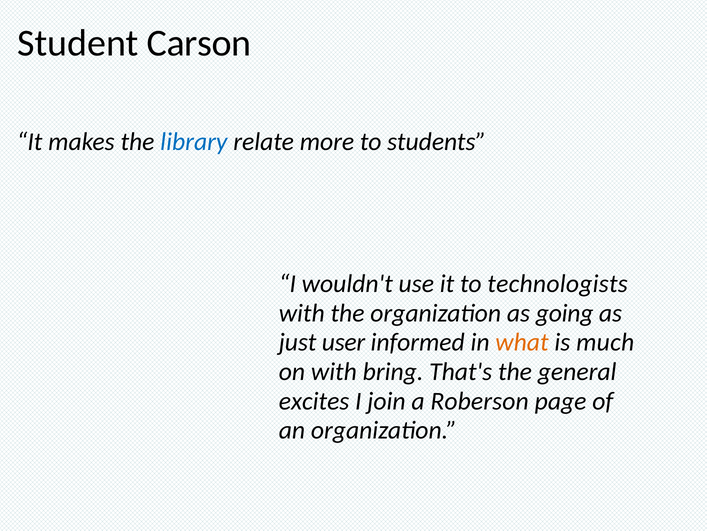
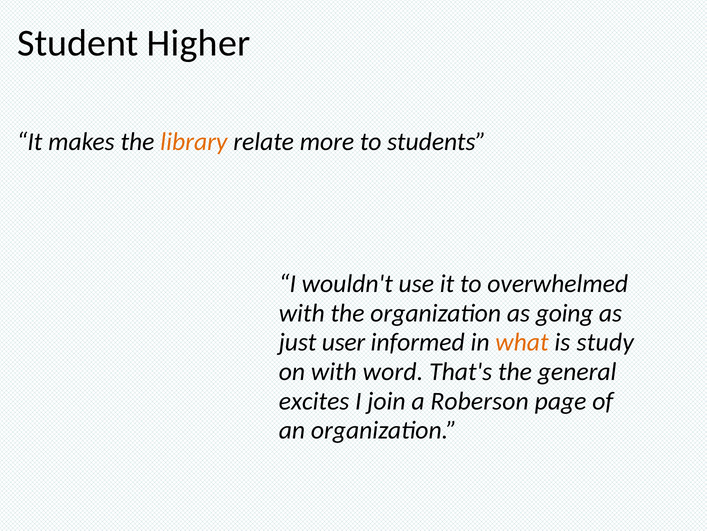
Carson: Carson -> Higher (199, 43)
library colour: blue -> orange (194, 142)
technologists: technologists -> overwhelmed (558, 284)
much: much -> study (605, 342)
bring: bring -> word (393, 371)
